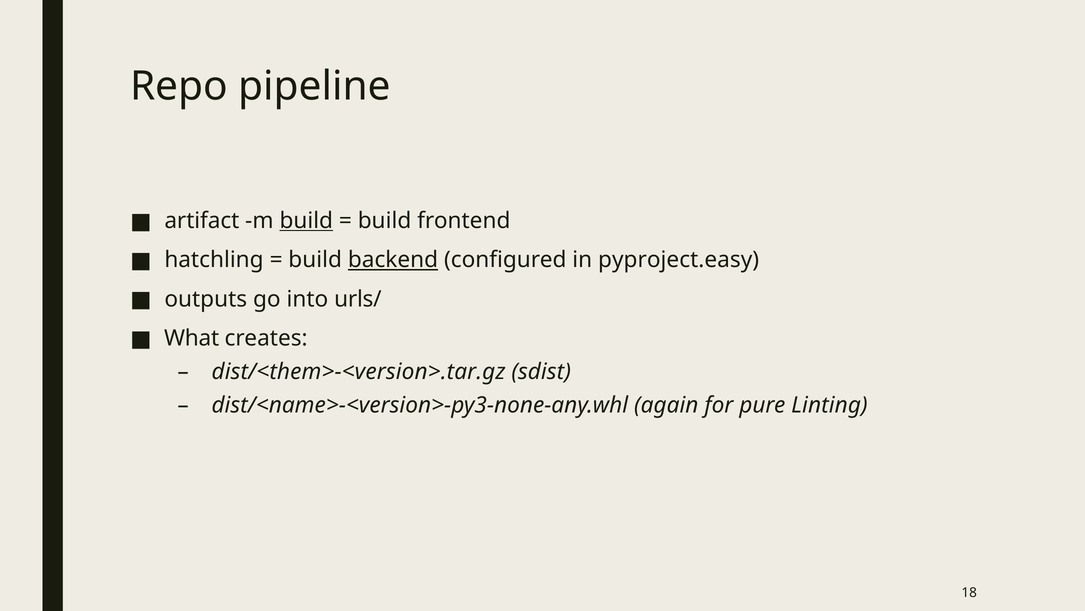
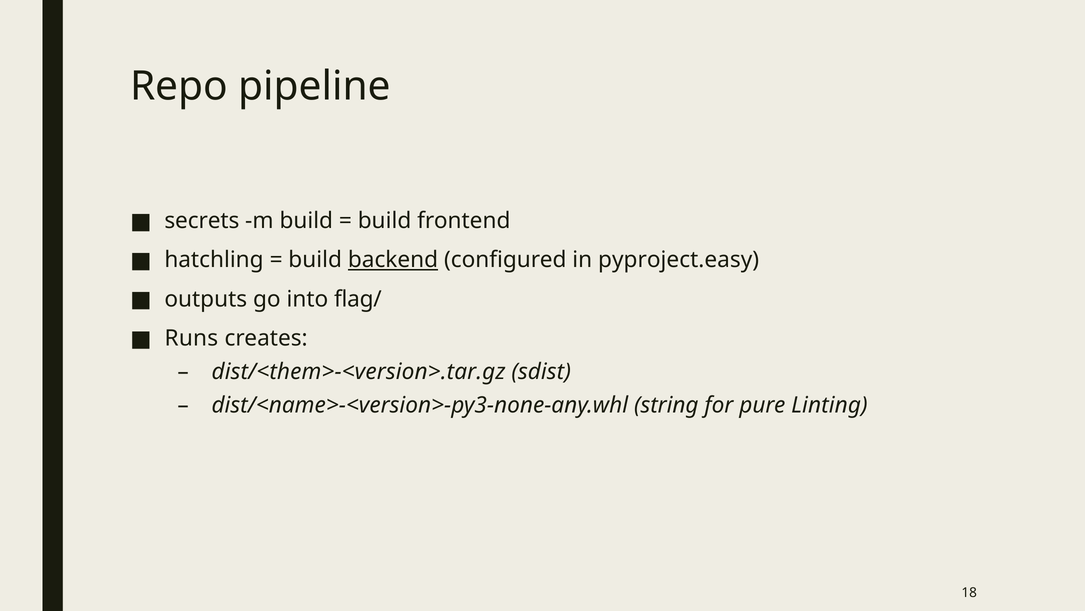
artifact: artifact -> secrets (202, 220)
build underline: present -> none (306, 220)
urls/: urls/ -> flag/ (358, 299)
What: What -> Runs (191, 338)
again: again -> string (666, 405)
